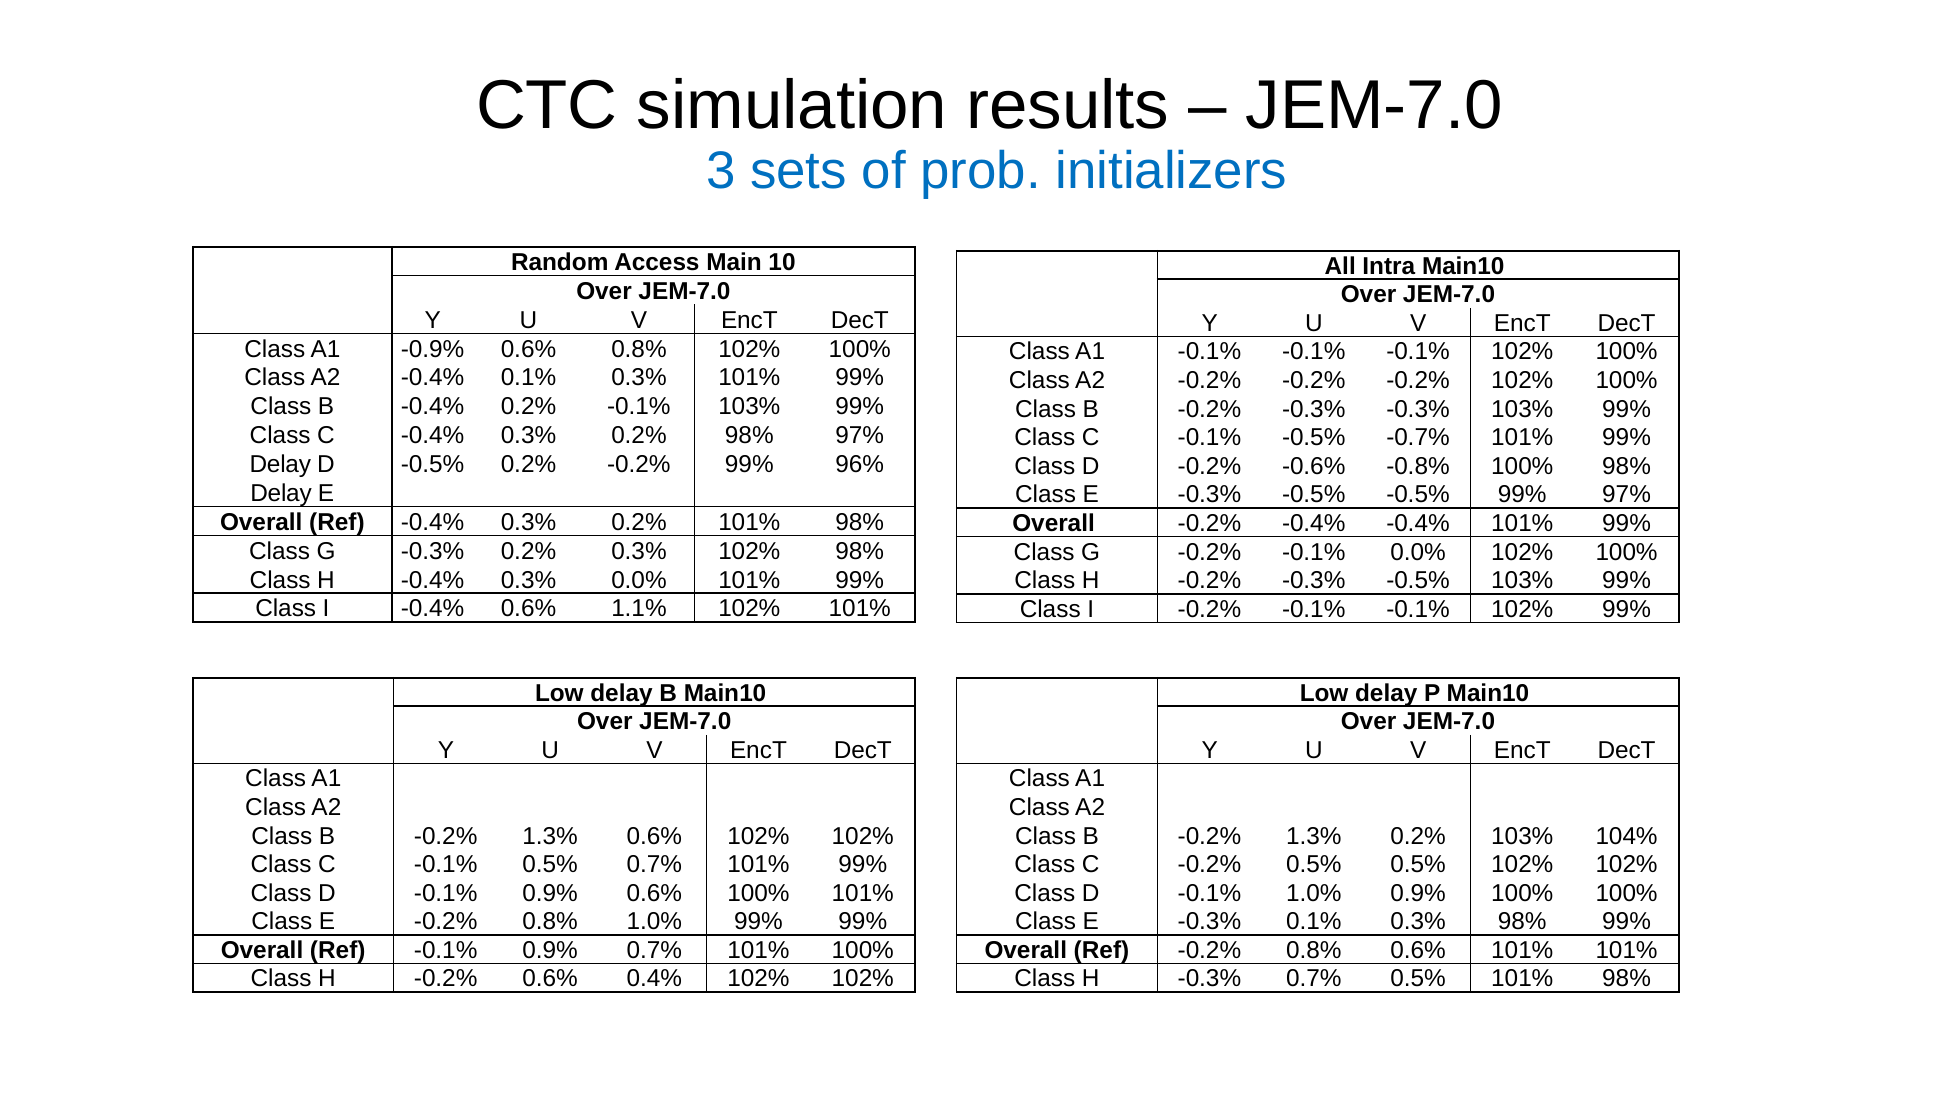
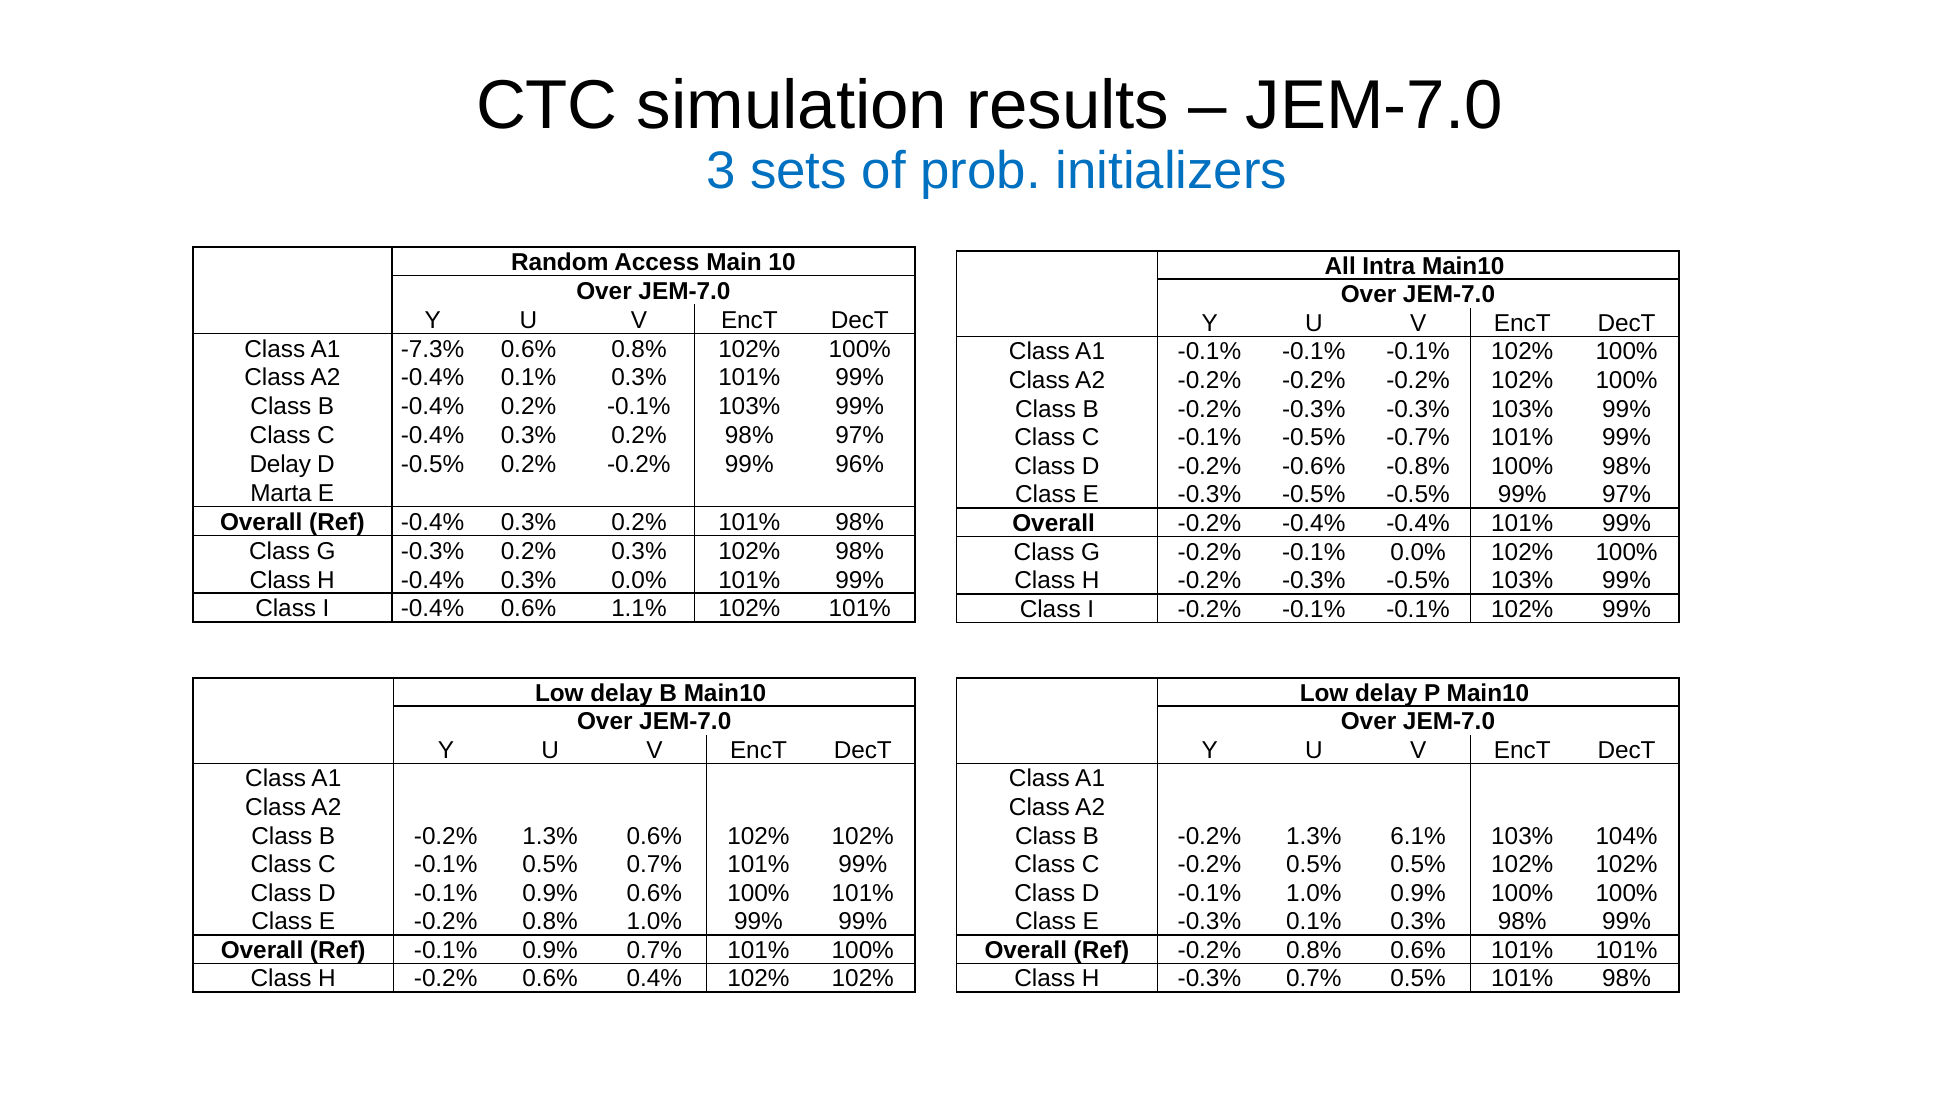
-0.9%: -0.9% -> -7.3% (433, 349)
Delay: Delay -> Marta (281, 493)
1.3% 0.2%: 0.2% -> 6.1% (1418, 836)
